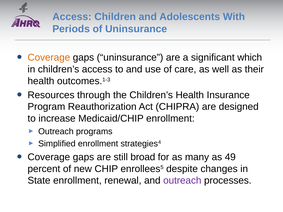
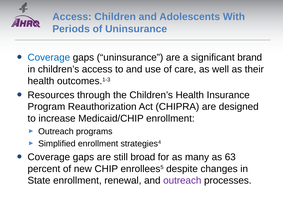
Coverage colour: orange -> blue (49, 58)
which: which -> brand (250, 58)
49: 49 -> 63 (230, 157)
